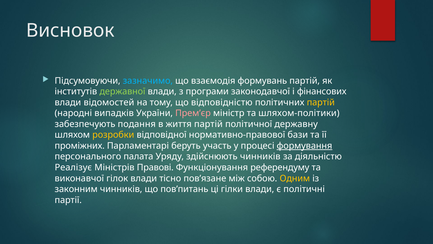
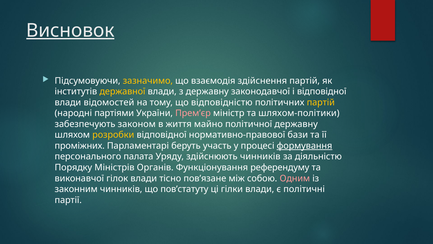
Висновок underline: none -> present (70, 30)
зазначимо colour: light blue -> yellow (148, 81)
формувань: формувань -> здійснення (262, 81)
державної colour: light green -> yellow (122, 91)
з програми: програми -> державну (207, 91)
і фінансових: фінансових -> відповідної (322, 91)
випадків: випадків -> партіями (114, 113)
подання: подання -> законом (137, 124)
життя партій: партій -> майно (208, 124)
Реалізує: Реалізує -> Порядку (73, 167)
Правові: Правові -> Органів (155, 167)
Одним colour: yellow -> pink (295, 178)
пов’питань: пов’питань -> пов’статуту (184, 189)
